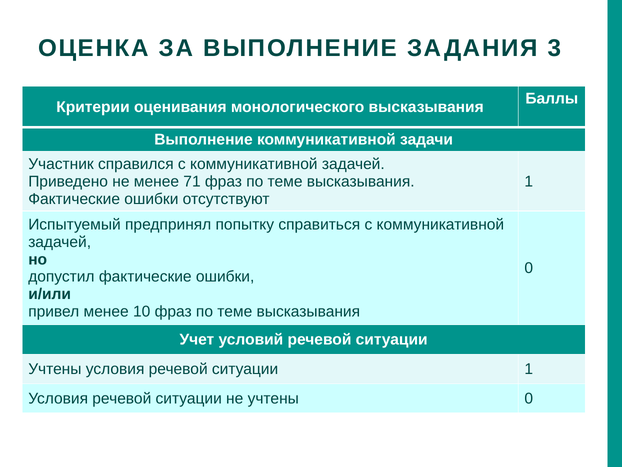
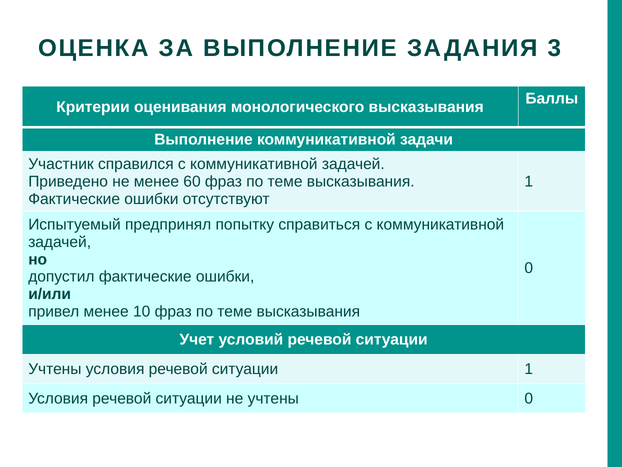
71: 71 -> 60 (192, 181)
